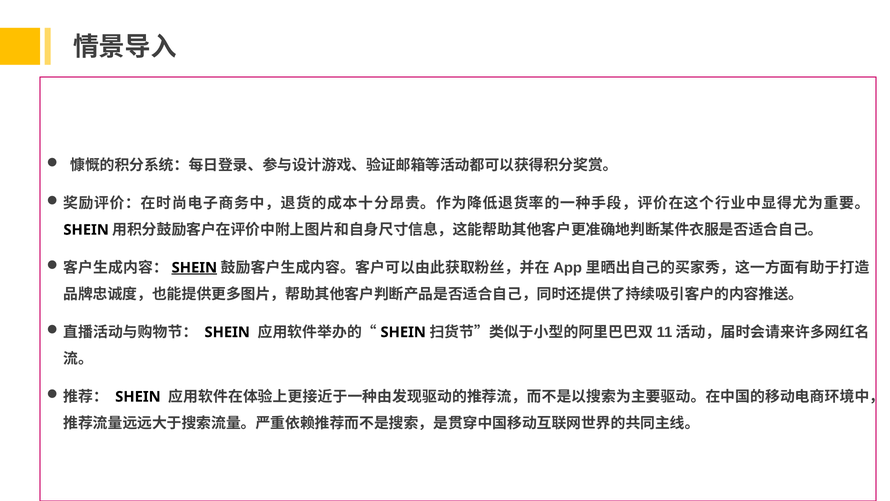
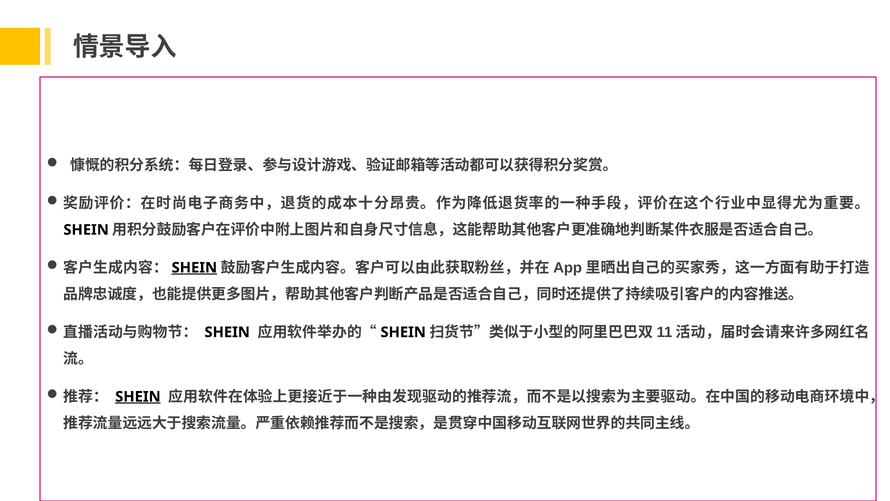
SHEIN underline: none -> present (138, 396)
